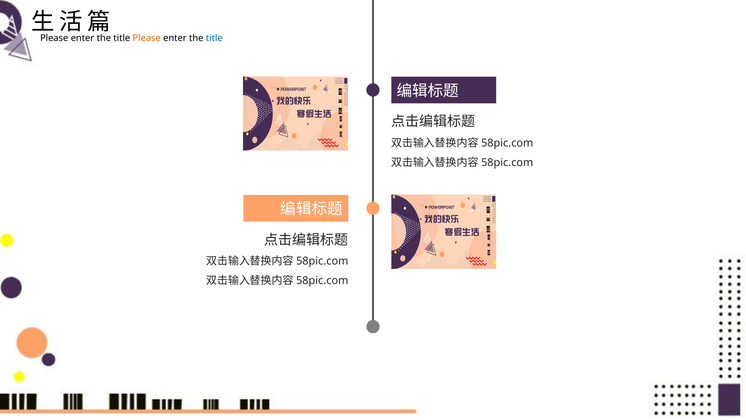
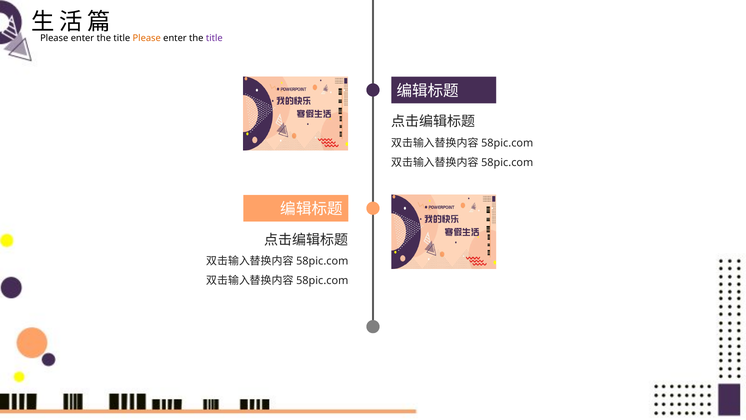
title colour: blue -> purple (214, 38)
